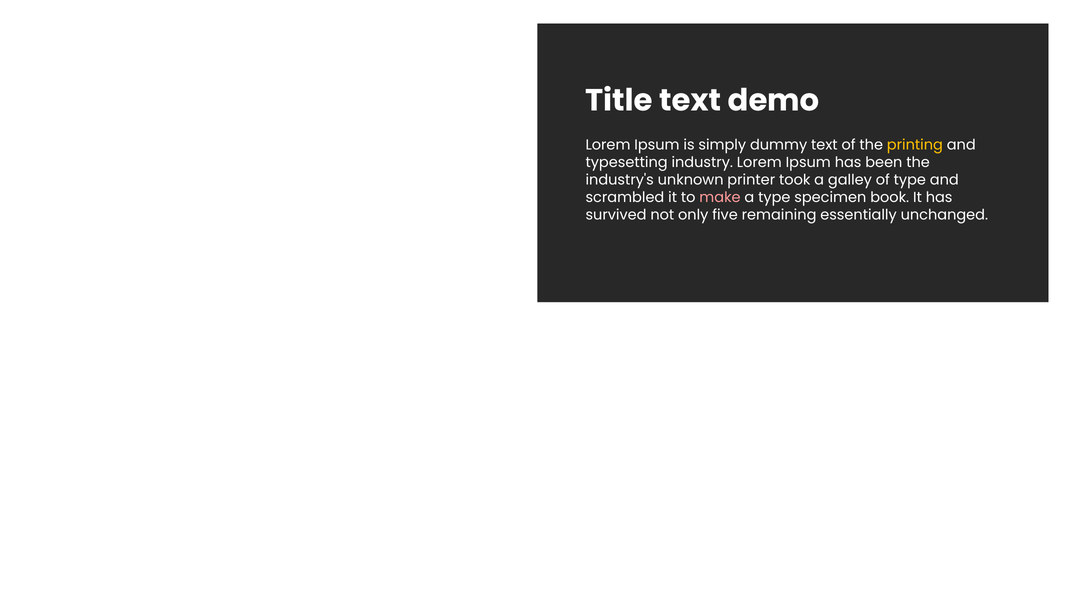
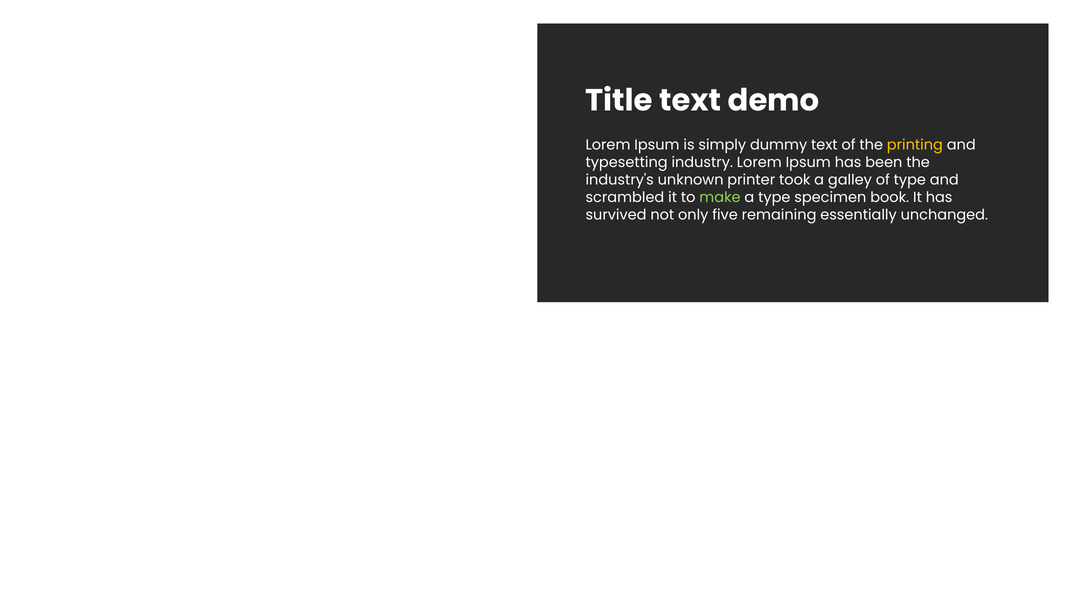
make colour: pink -> light green (720, 198)
